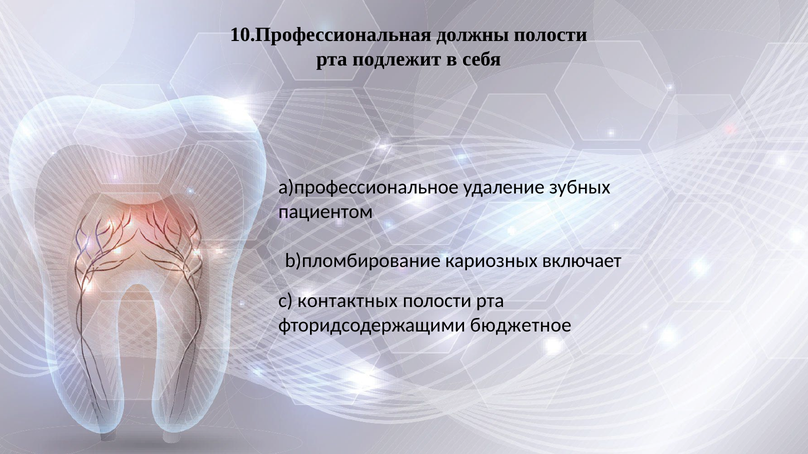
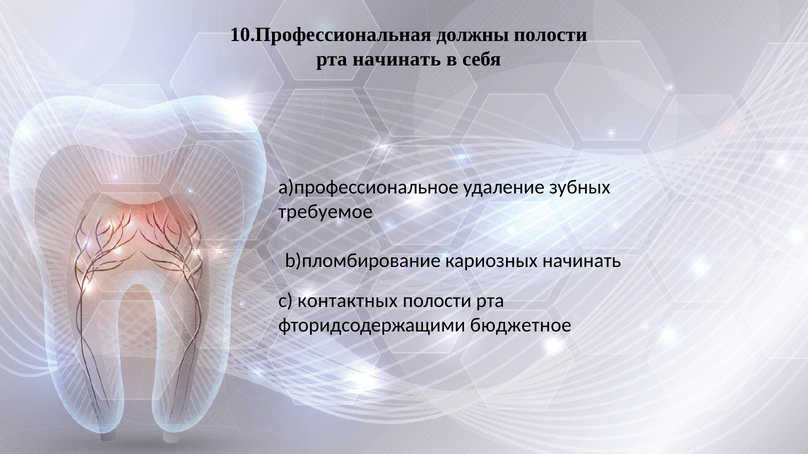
рта подлежит: подлежит -> начинать (397, 59)
пациентом: пациентом -> требуемое (326, 212)
кариозных включает: включает -> начинать (582, 261)
